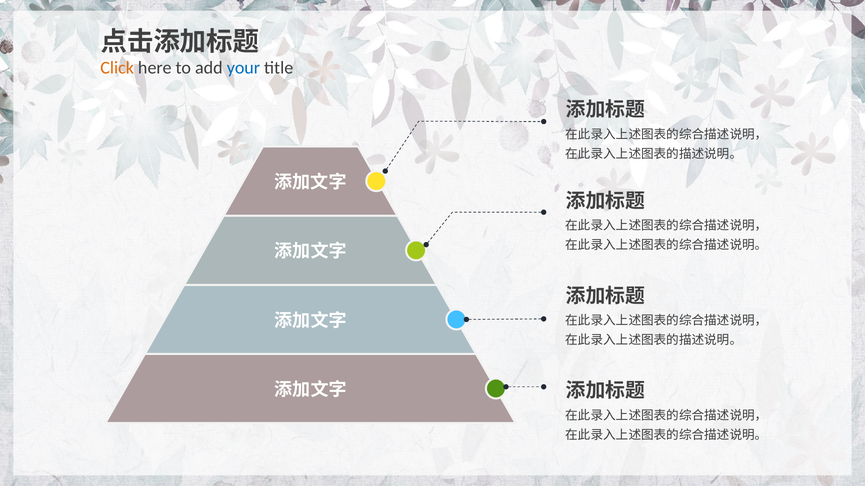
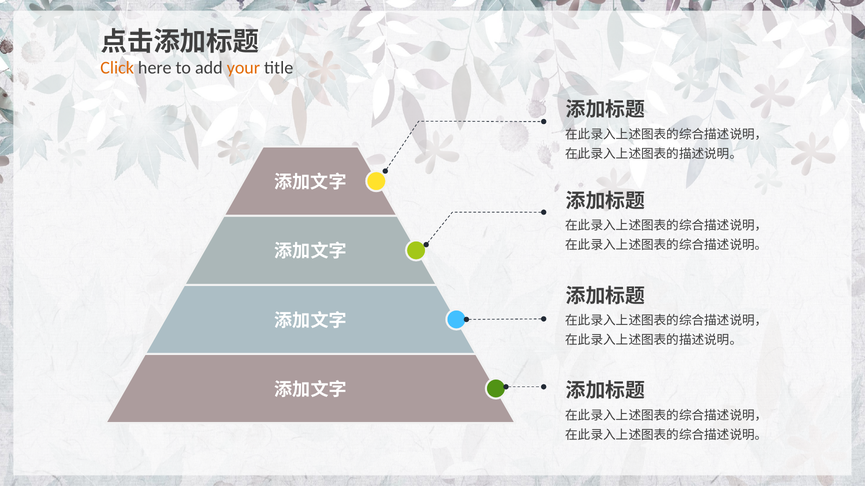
your colour: blue -> orange (243, 68)
